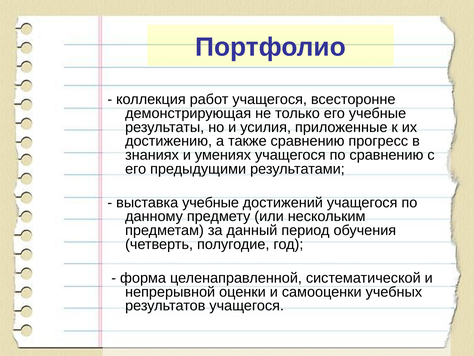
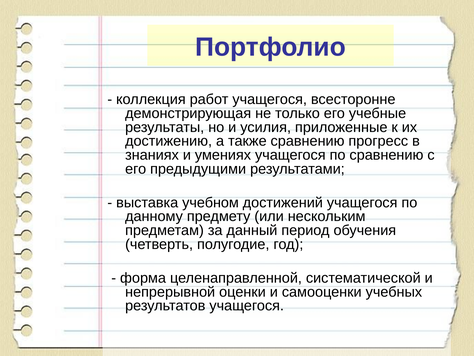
выставка учебные: учебные -> учебном (211, 202)
